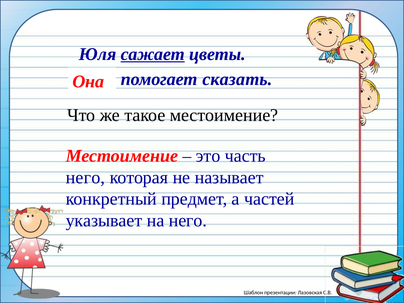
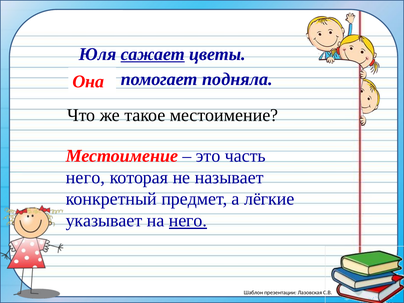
сказать: сказать -> подняла (237, 79)
частей: частей -> лёгкие (269, 199)
него underline: none -> present (188, 221)
